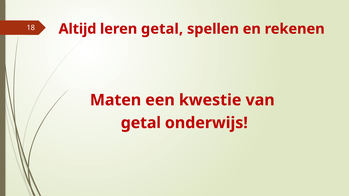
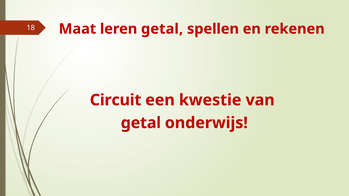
Altijd: Altijd -> Maat (77, 29)
Maten: Maten -> Circuit (116, 100)
